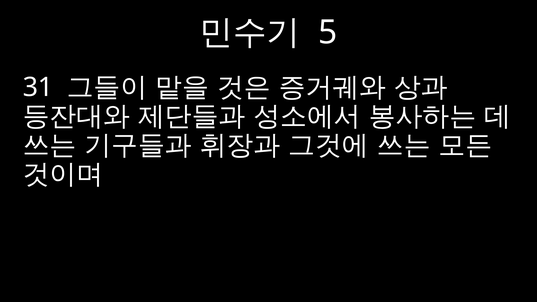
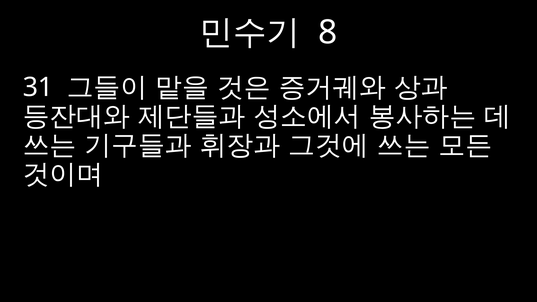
5: 5 -> 8 (328, 32)
